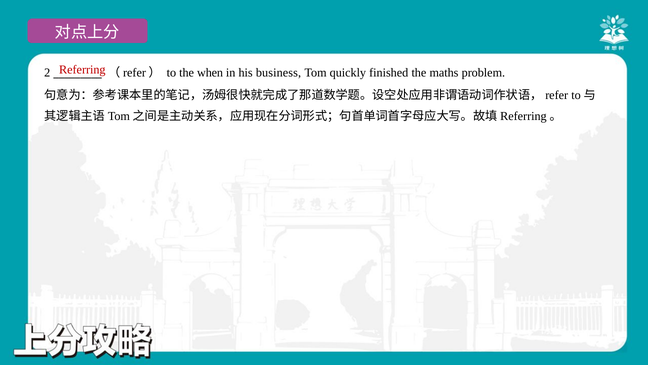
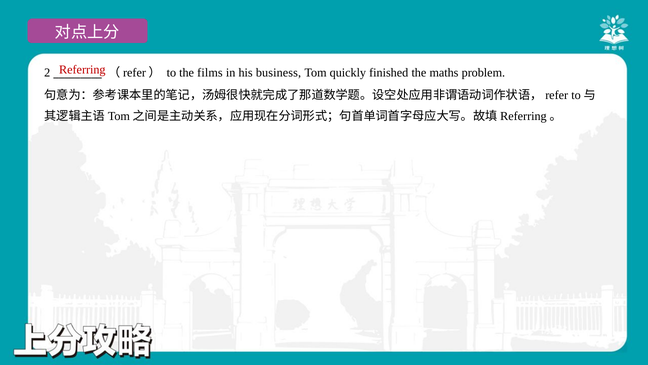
when: when -> films (210, 72)
